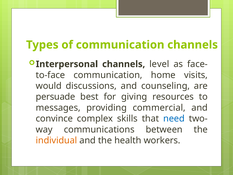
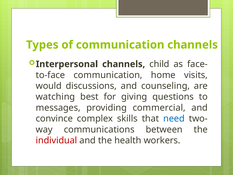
level: level -> child (159, 64)
persuade: persuade -> watching (55, 97)
resources: resources -> questions (173, 97)
individual colour: orange -> red (56, 140)
